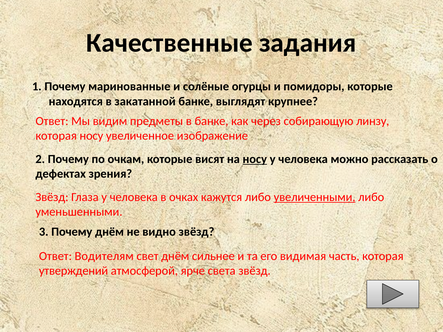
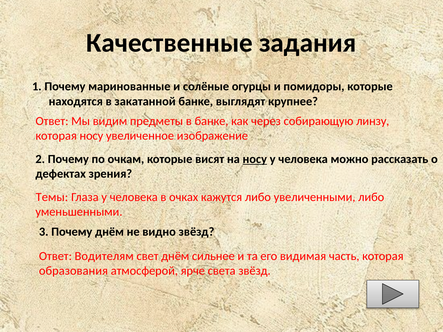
Звёзд: Звёзд -> Темы (52, 197)
увеличенными underline: present -> none (315, 197)
утверждений: утверждений -> образования (73, 271)
